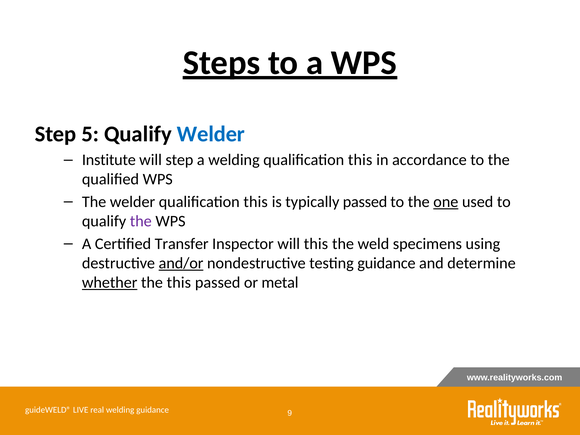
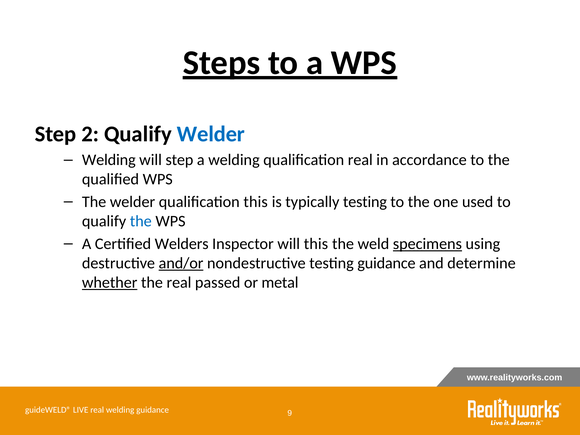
5: 5 -> 2 (90, 134)
Institute: Institute -> Welding (109, 160)
welding qualification this: this -> real (360, 160)
typically passed: passed -> testing (365, 202)
one underline: present -> none (446, 202)
the colour: purple -> blue (141, 221)
Transfer: Transfer -> Welders (182, 244)
specimens underline: none -> present (427, 244)
the this: this -> real (179, 282)
